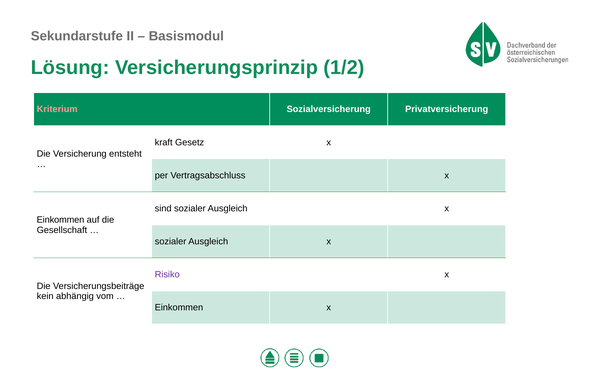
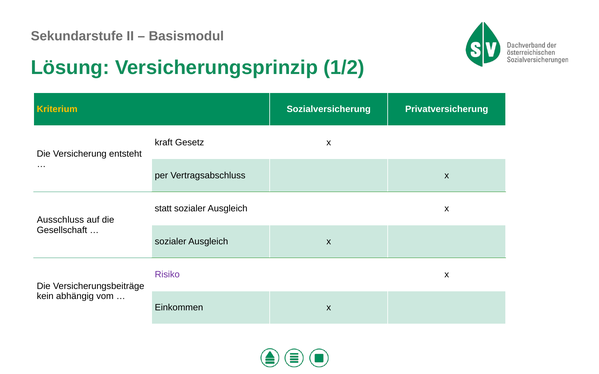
Kriterium colour: pink -> yellow (57, 109)
sind: sind -> statt (163, 209)
Einkommen: Einkommen -> Ausschluss (60, 220)
